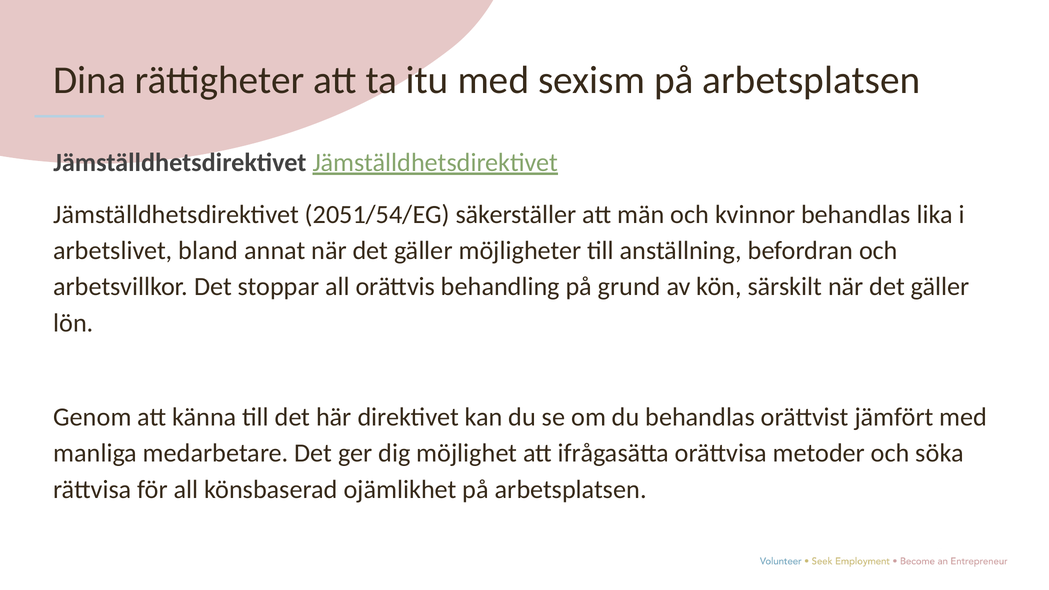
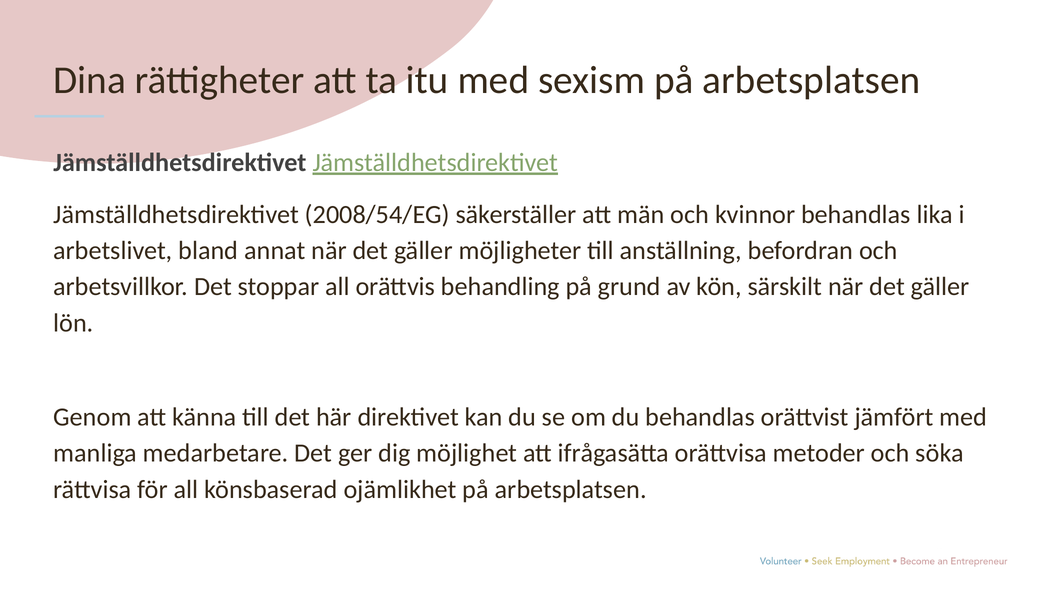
2051/54/EG: 2051/54/EG -> 2008/54/EG (377, 214)
